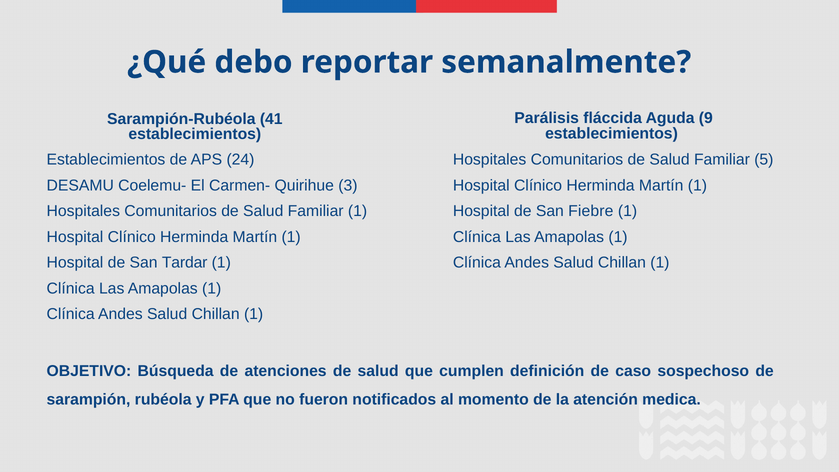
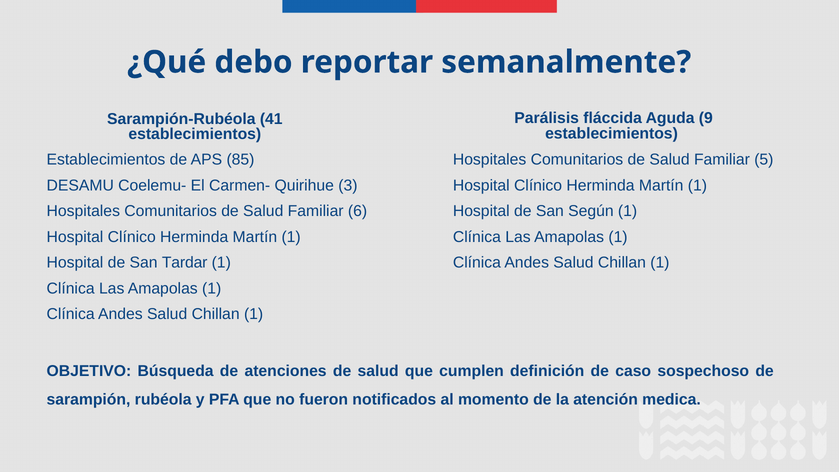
24: 24 -> 85 (240, 160)
Familiar 1: 1 -> 6 (358, 211)
Fiebre: Fiebre -> Según (591, 211)
